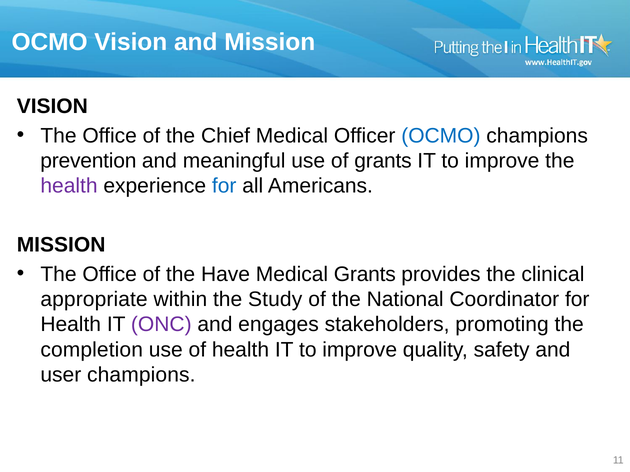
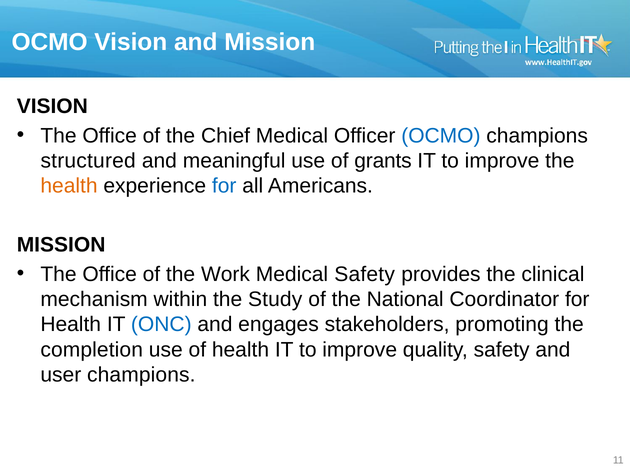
prevention: prevention -> structured (88, 161)
health colour: purple -> orange (69, 186)
Have: Have -> Work (226, 274)
Medical Grants: Grants -> Safety (365, 274)
appropriate: appropriate -> mechanism (94, 300)
ONC colour: purple -> blue (161, 325)
